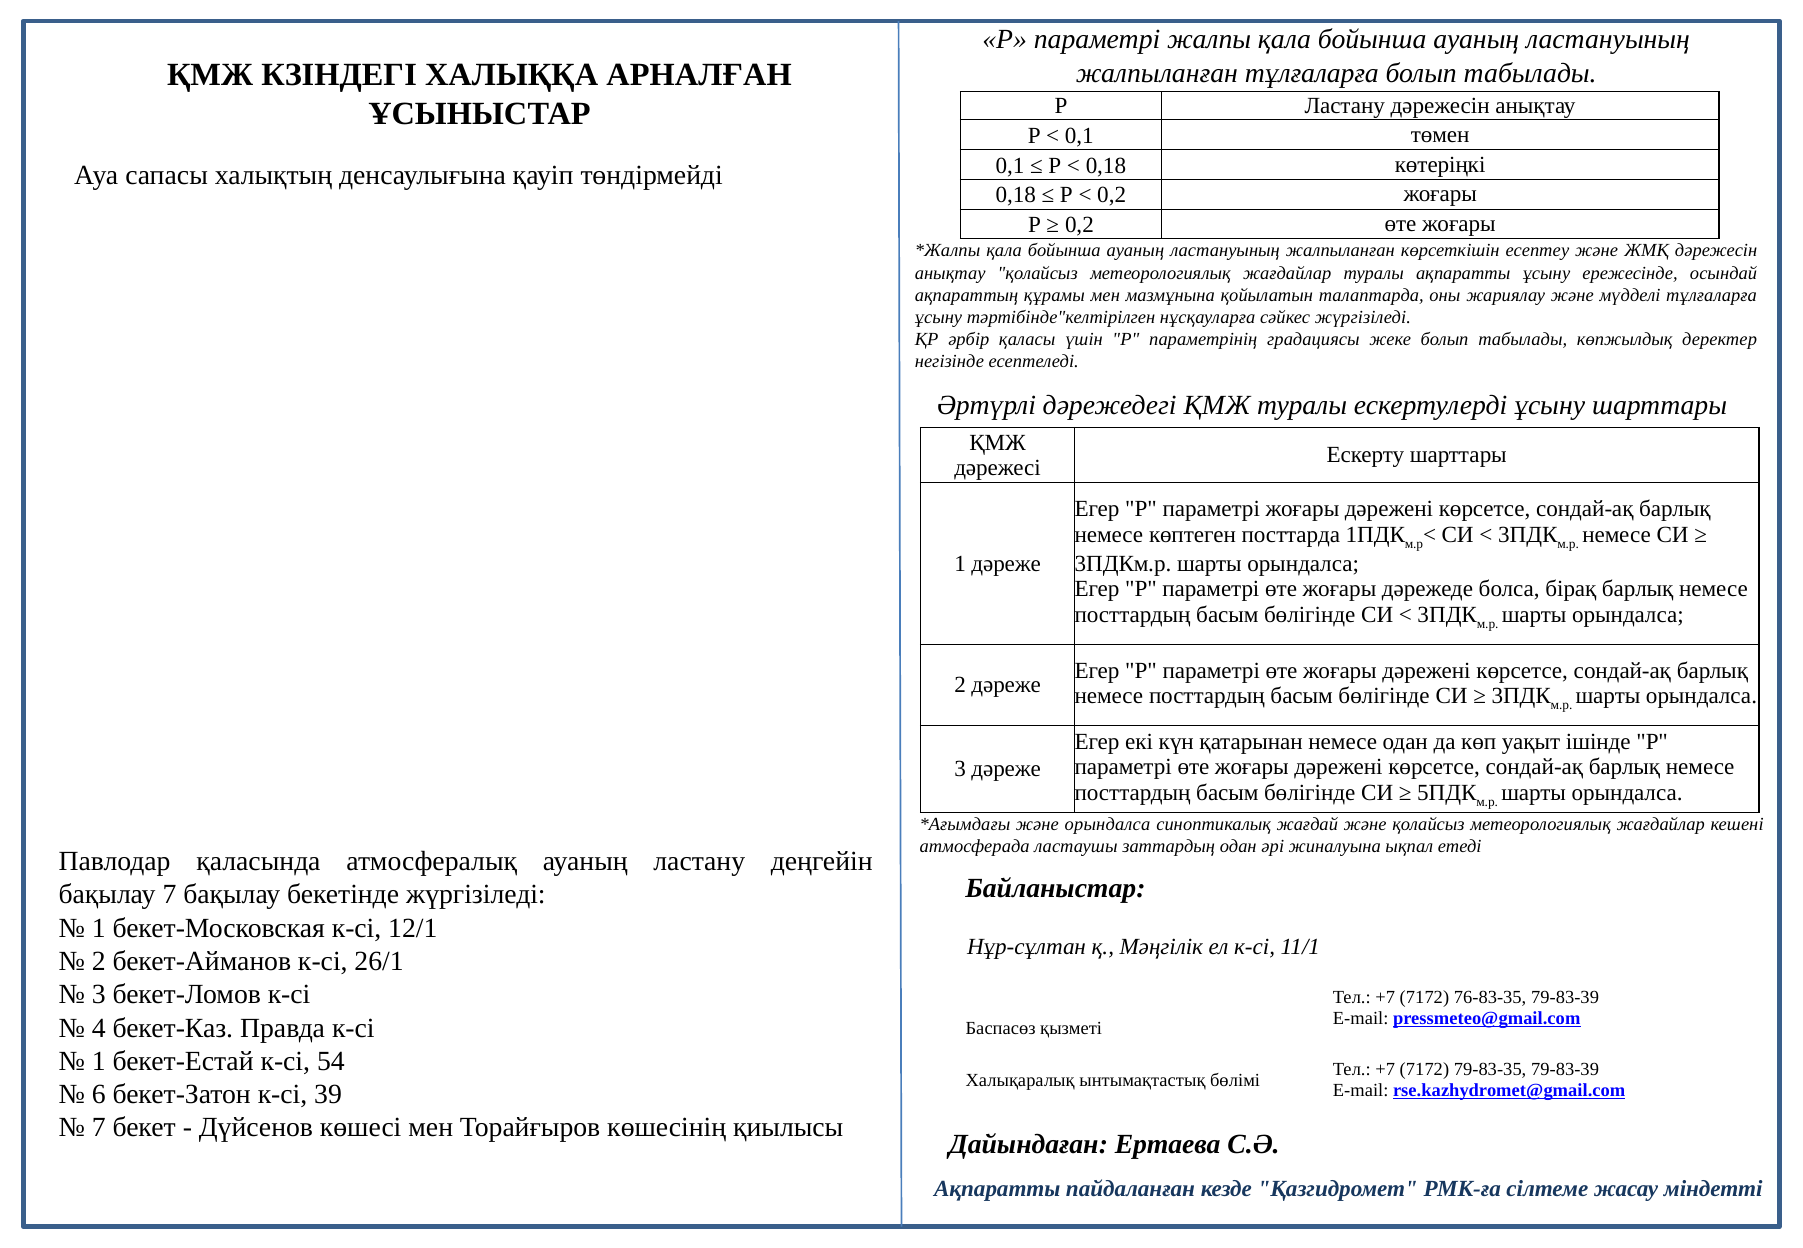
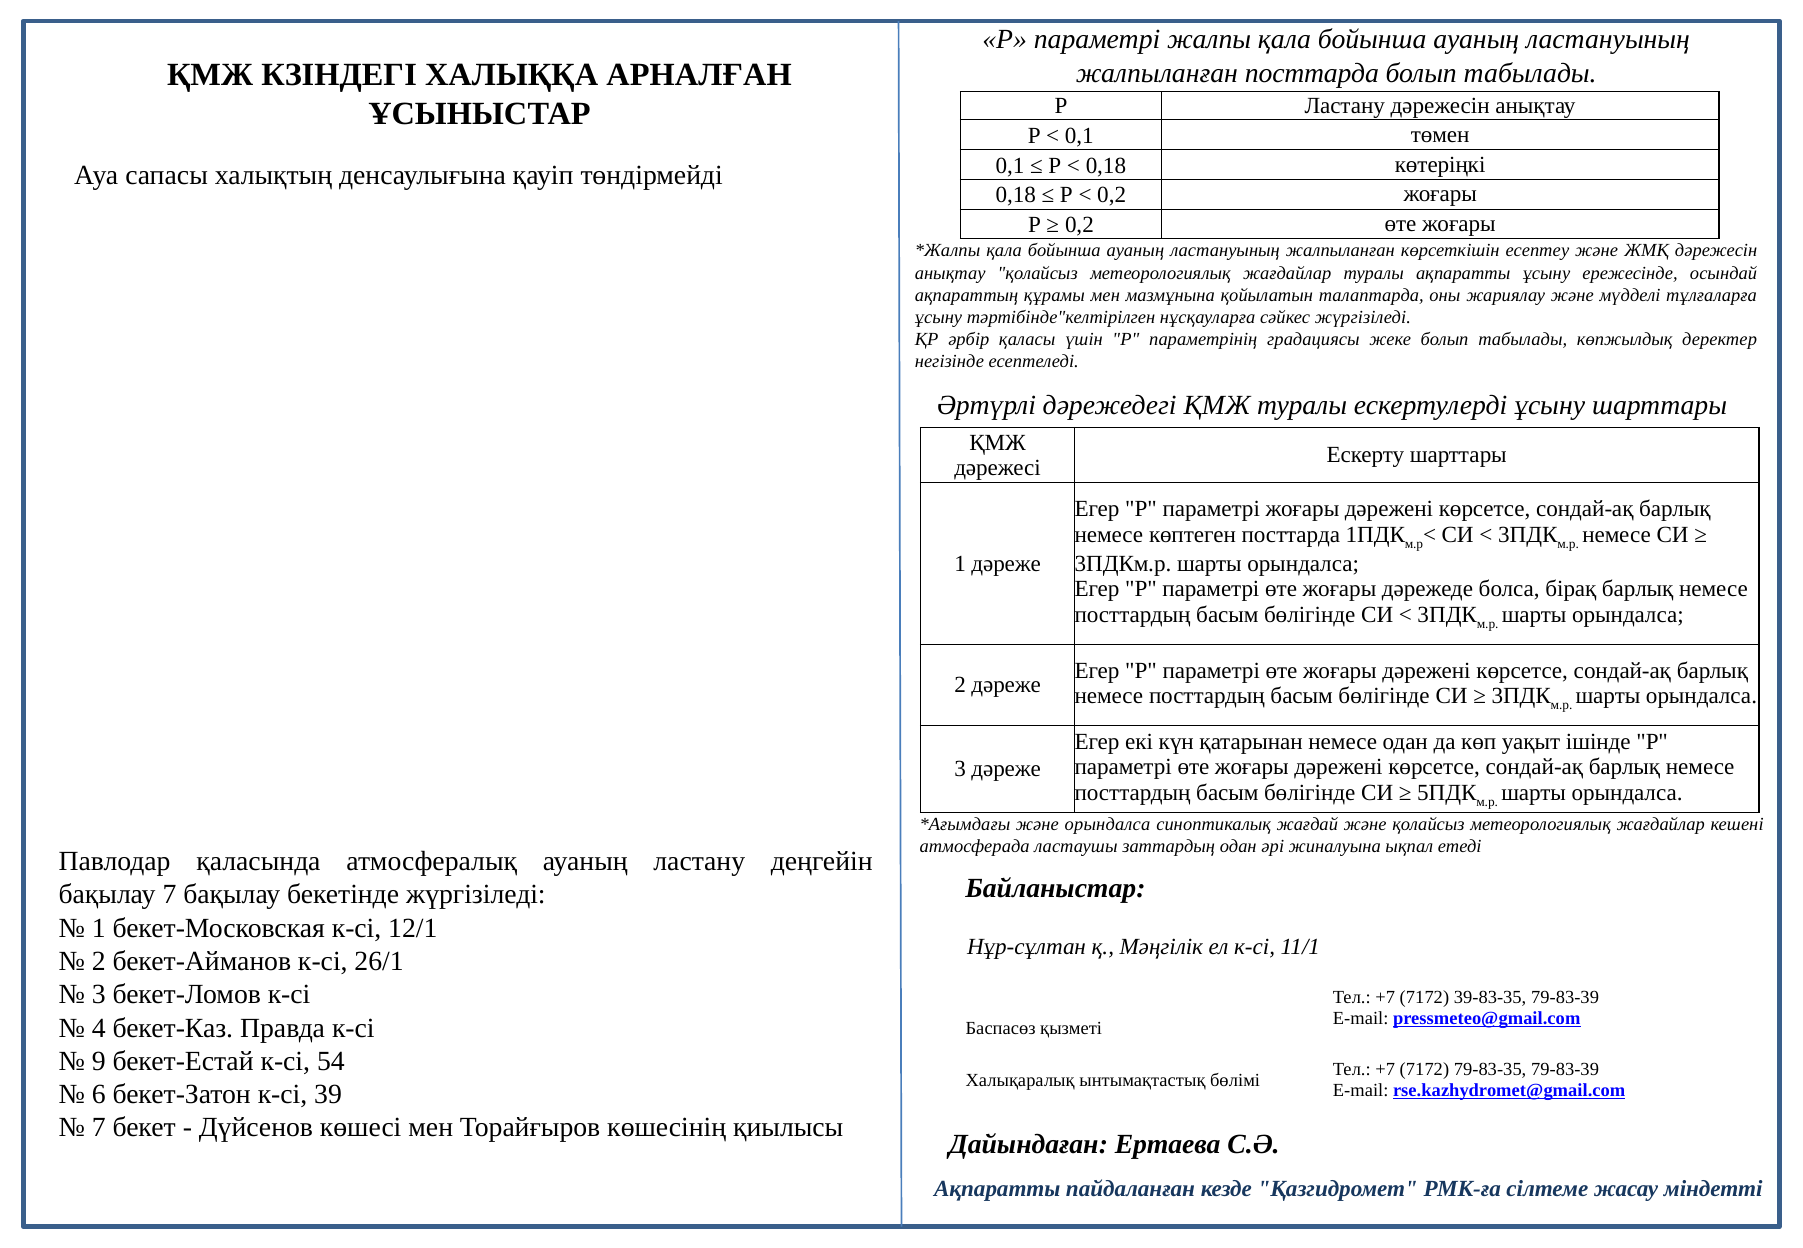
жалпыланған тұлғаларға: тұлғаларға -> посттарда (1312, 73)
76-83-35: 76-83-35 -> 39-83-35 (1490, 998)
1: 1 -> 9 (99, 1061)
